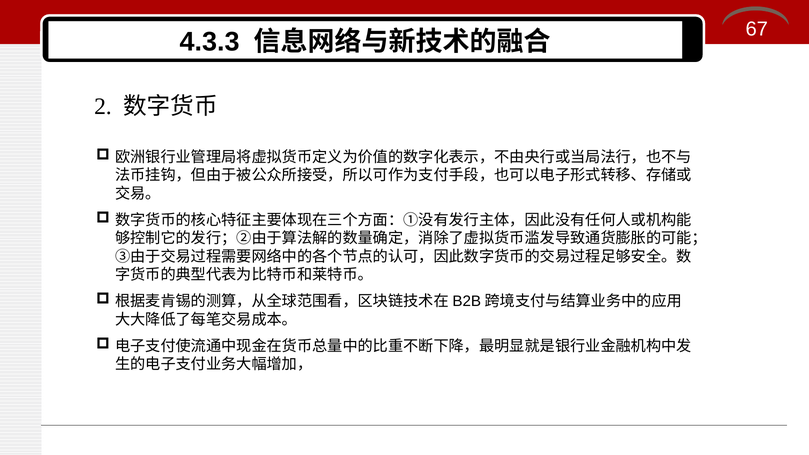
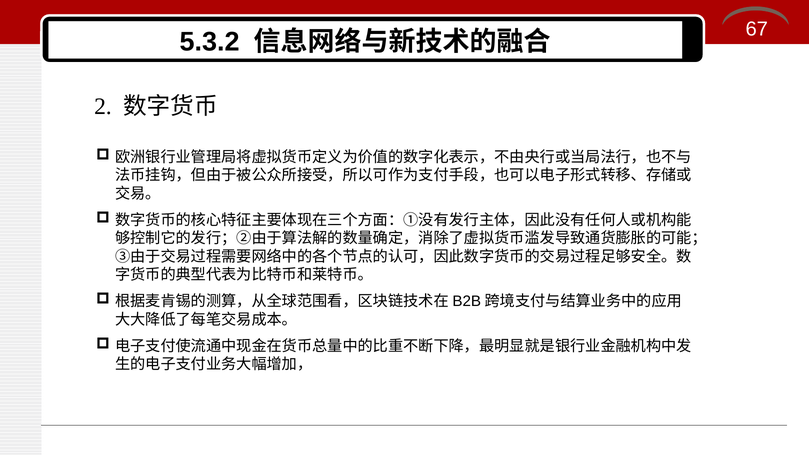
4.3.3: 4.3.3 -> 5.3.2 (210, 42)
